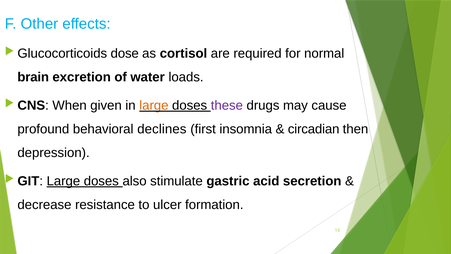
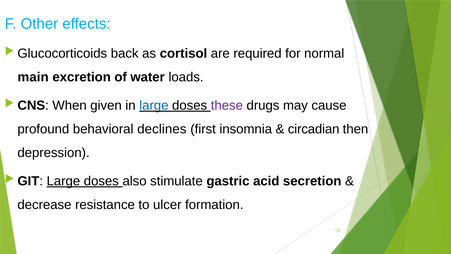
dose: dose -> back (125, 53)
brain: brain -> main (33, 77)
large colour: orange -> blue (154, 105)
